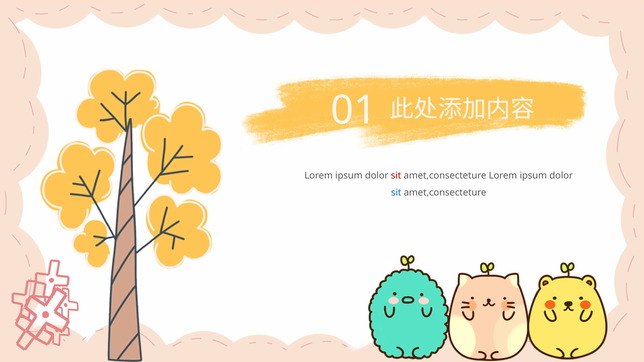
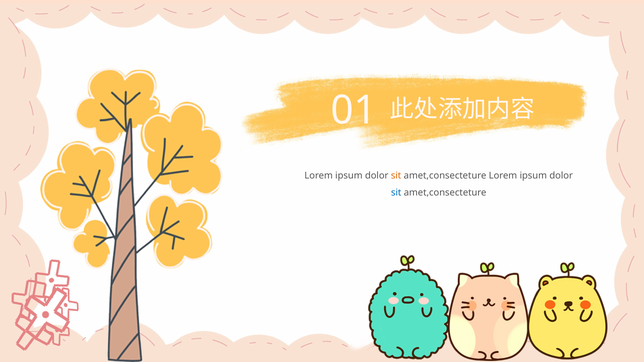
sit colour: red -> orange (396, 176)
